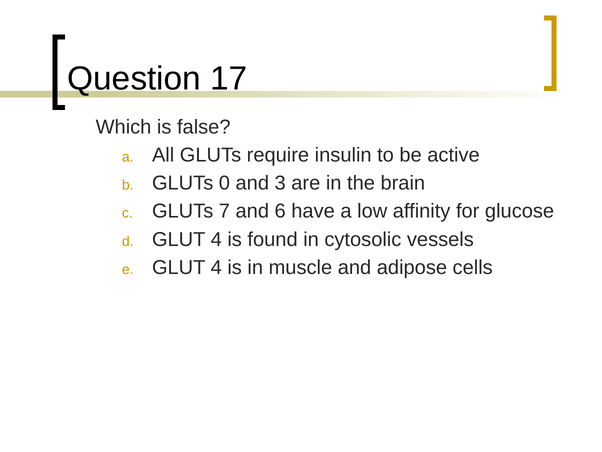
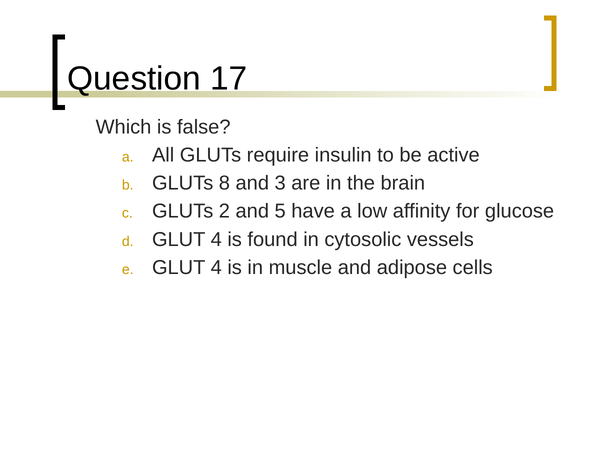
0: 0 -> 8 (224, 183)
7: 7 -> 2 (224, 211)
6: 6 -> 5 (280, 211)
